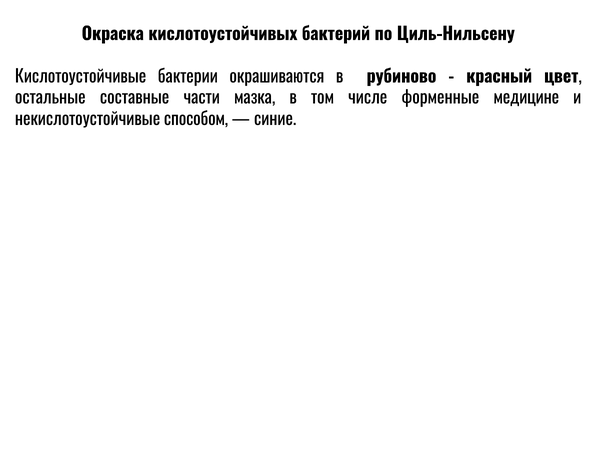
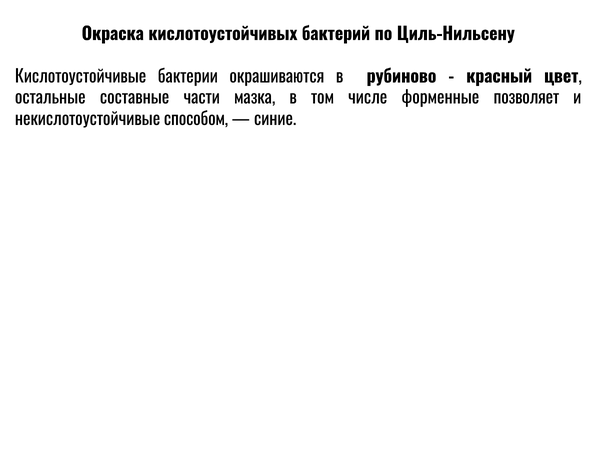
медицине: медицине -> позволяет (526, 98)
